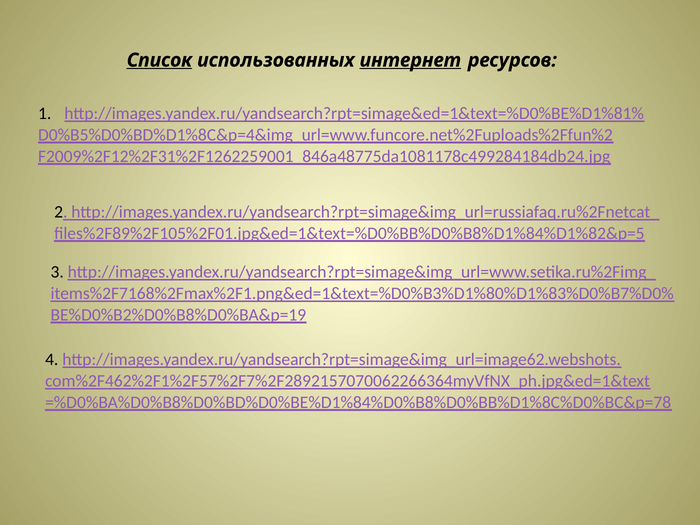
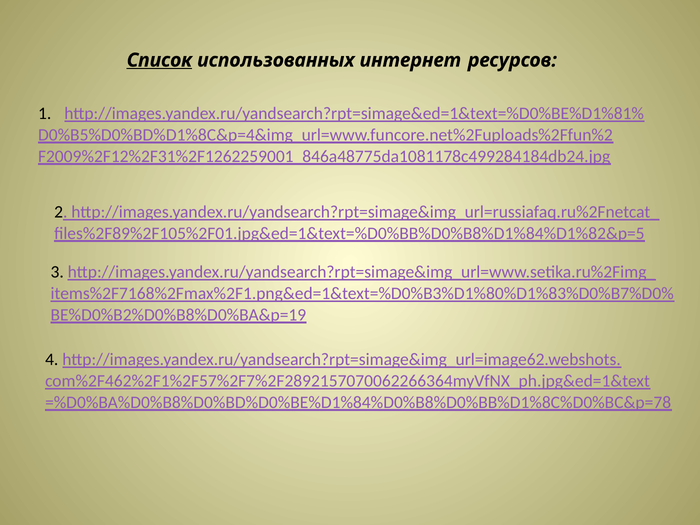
интернет underline: present -> none (410, 60)
